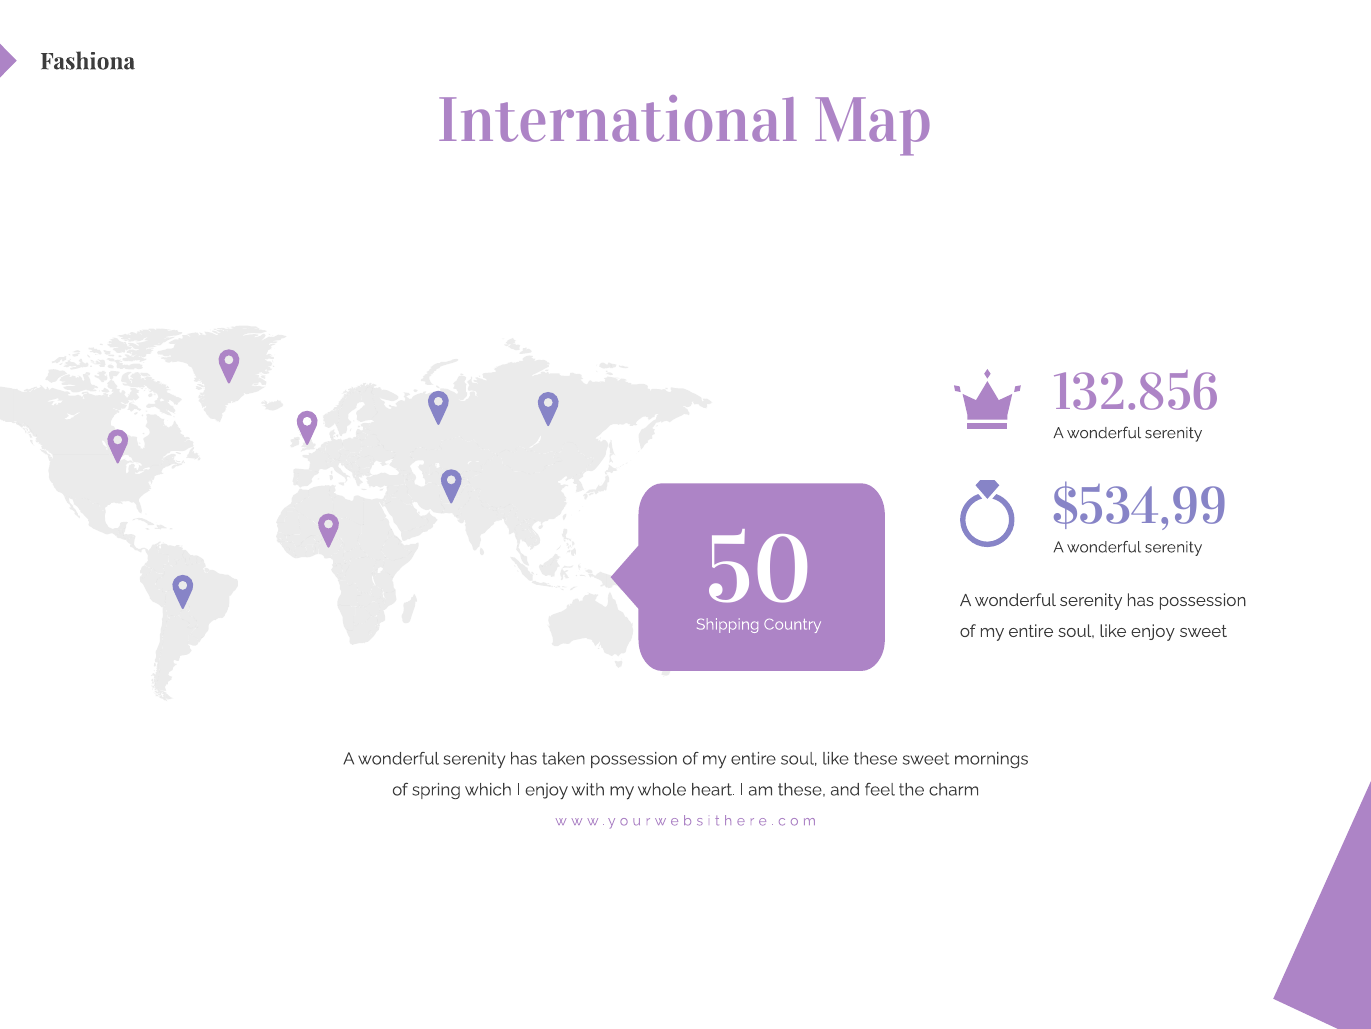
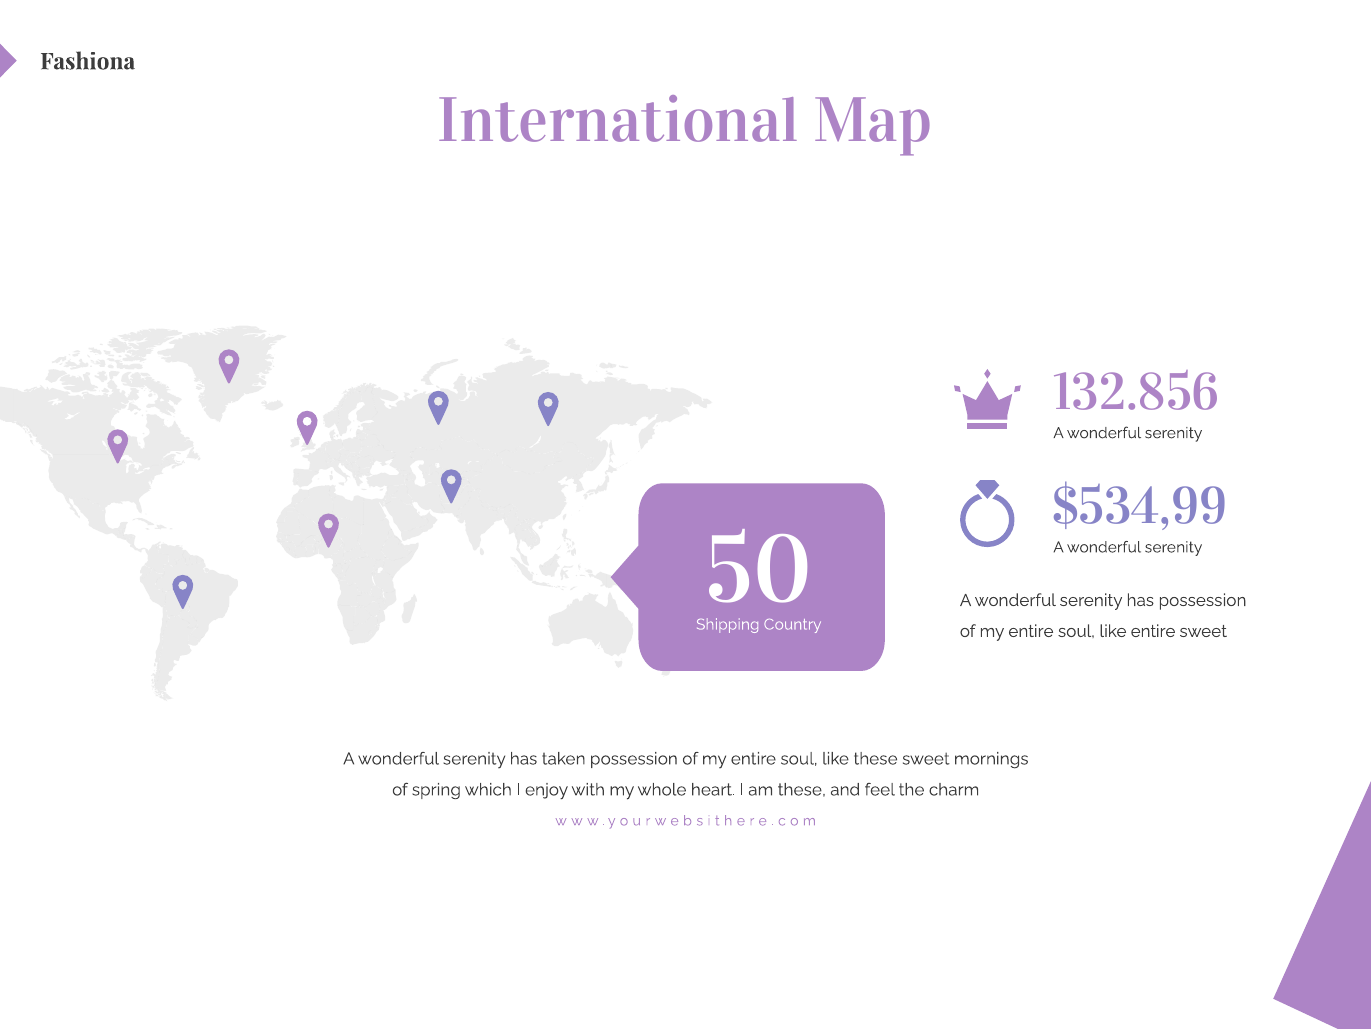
like enjoy: enjoy -> entire (1153, 631)
